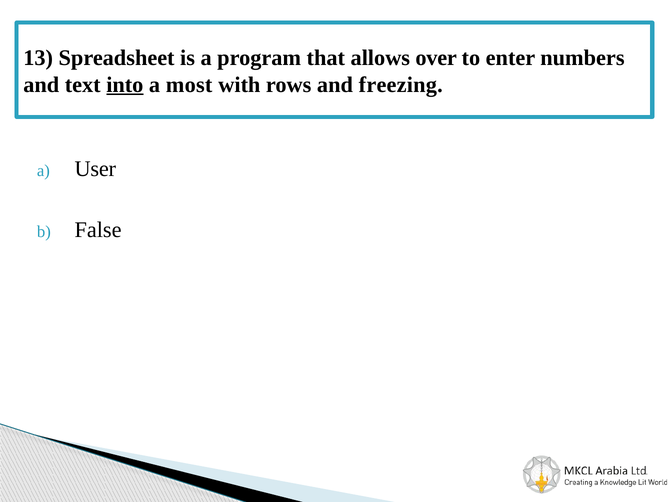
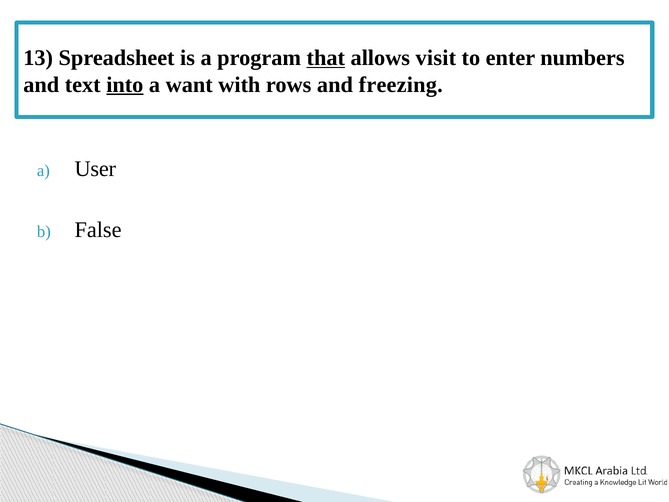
that underline: none -> present (326, 58)
over: over -> visit (436, 58)
most: most -> want (189, 85)
